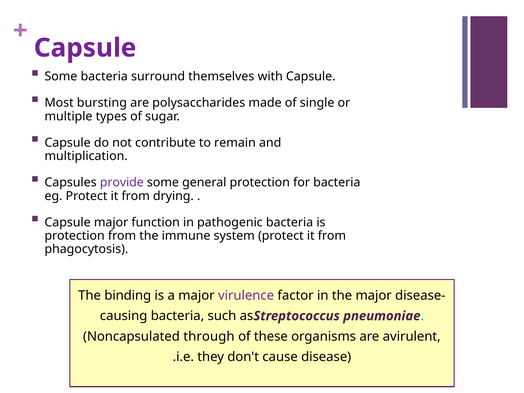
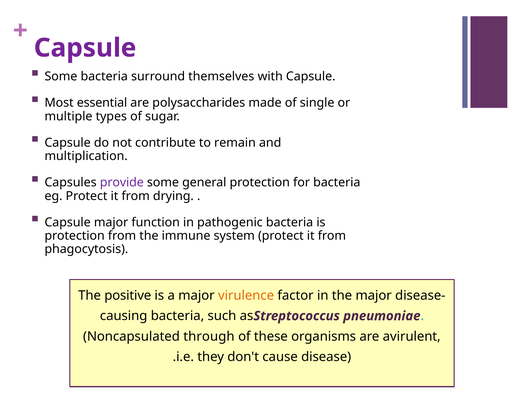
bursting: bursting -> essential (102, 103)
binding: binding -> positive (128, 296)
virulence colour: purple -> orange (246, 296)
